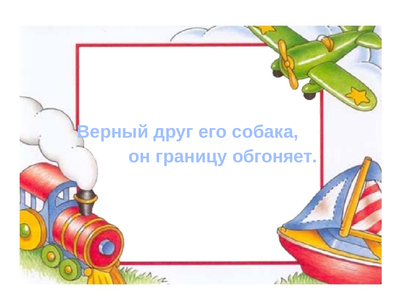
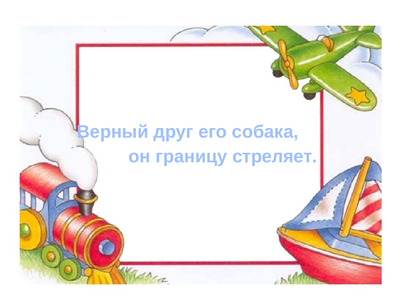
обгоняет: обгоняет -> стреляет (275, 157)
